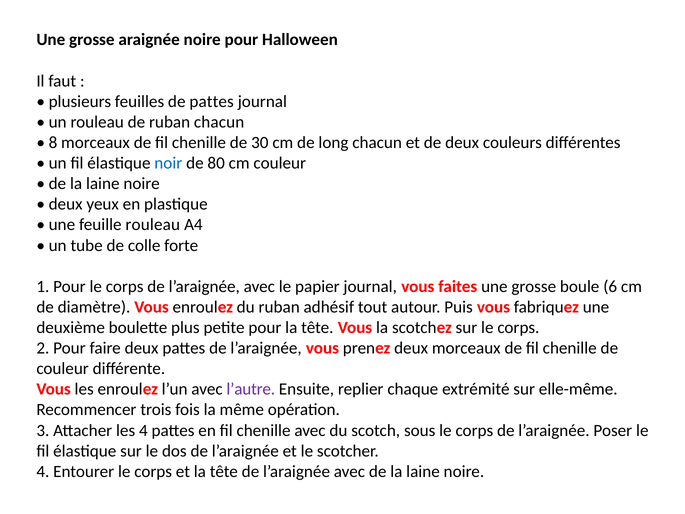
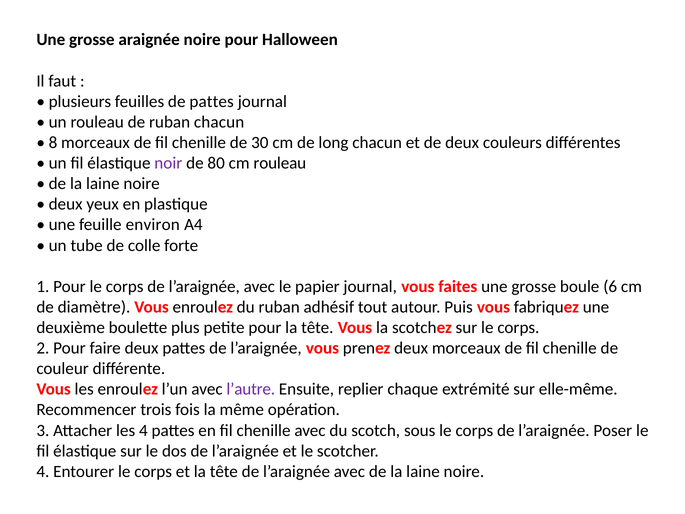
noir colour: blue -> purple (168, 163)
cm couleur: couleur -> rouleau (280, 163)
feuille rouleau: rouleau -> environ (153, 225)
